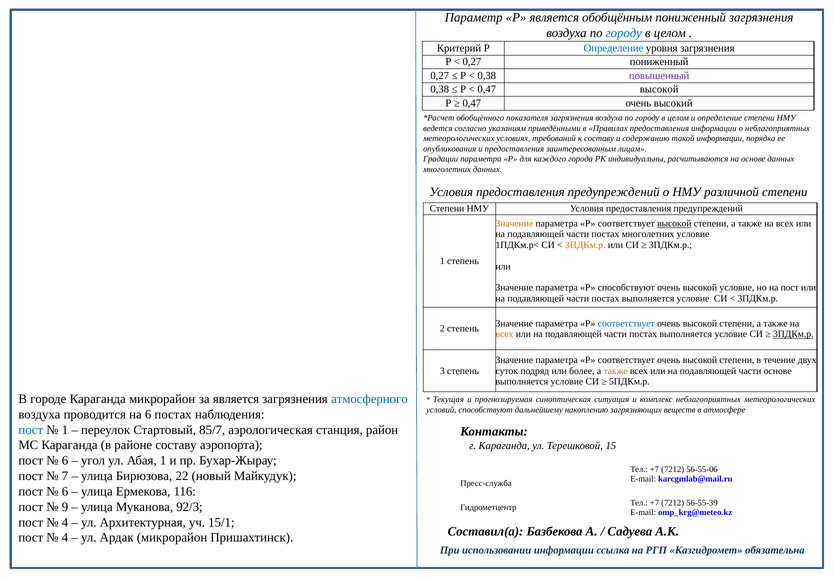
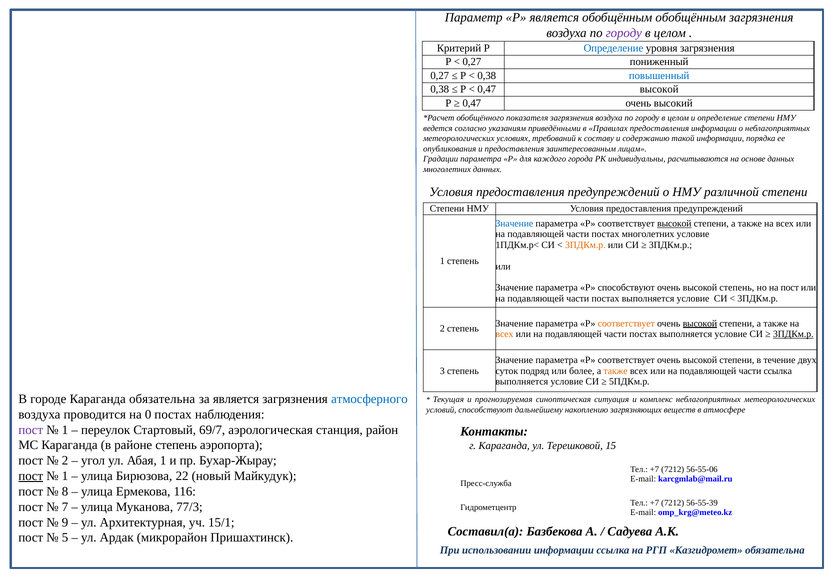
обобщённым пониженный: пониженный -> обобщённым (691, 18)
городу colour: blue -> purple (624, 33)
повышенный colour: purple -> blue (659, 75)
Значение colour: orange -> blue (514, 223)
высокой условие: условие -> степень (737, 287)
соответствует colour: blue -> orange (626, 323)
высокой underline: none -> present (700, 323)
части основе: основе -> ссылка (778, 371)
Караганда микрорайон: микрорайон -> обязательна (162, 399)
на 6: 6 -> 0 (148, 414)
пост colour: blue -> purple (31, 429)
85/7: 85/7 -> 69/7 (212, 429)
районе составу: составу -> степень (176, 445)
6: 6 -> 2 (65, 460)
пост underline: none -> present (31, 476)
7: 7 -> 1 (65, 476)
6: 6 -> 8 (65, 491)
9: 9 -> 7 (65, 506)
92/3: 92/3 -> 77/3 (189, 506)
4: 4 -> 9 (65, 522)
4: 4 -> 5 (65, 537)
